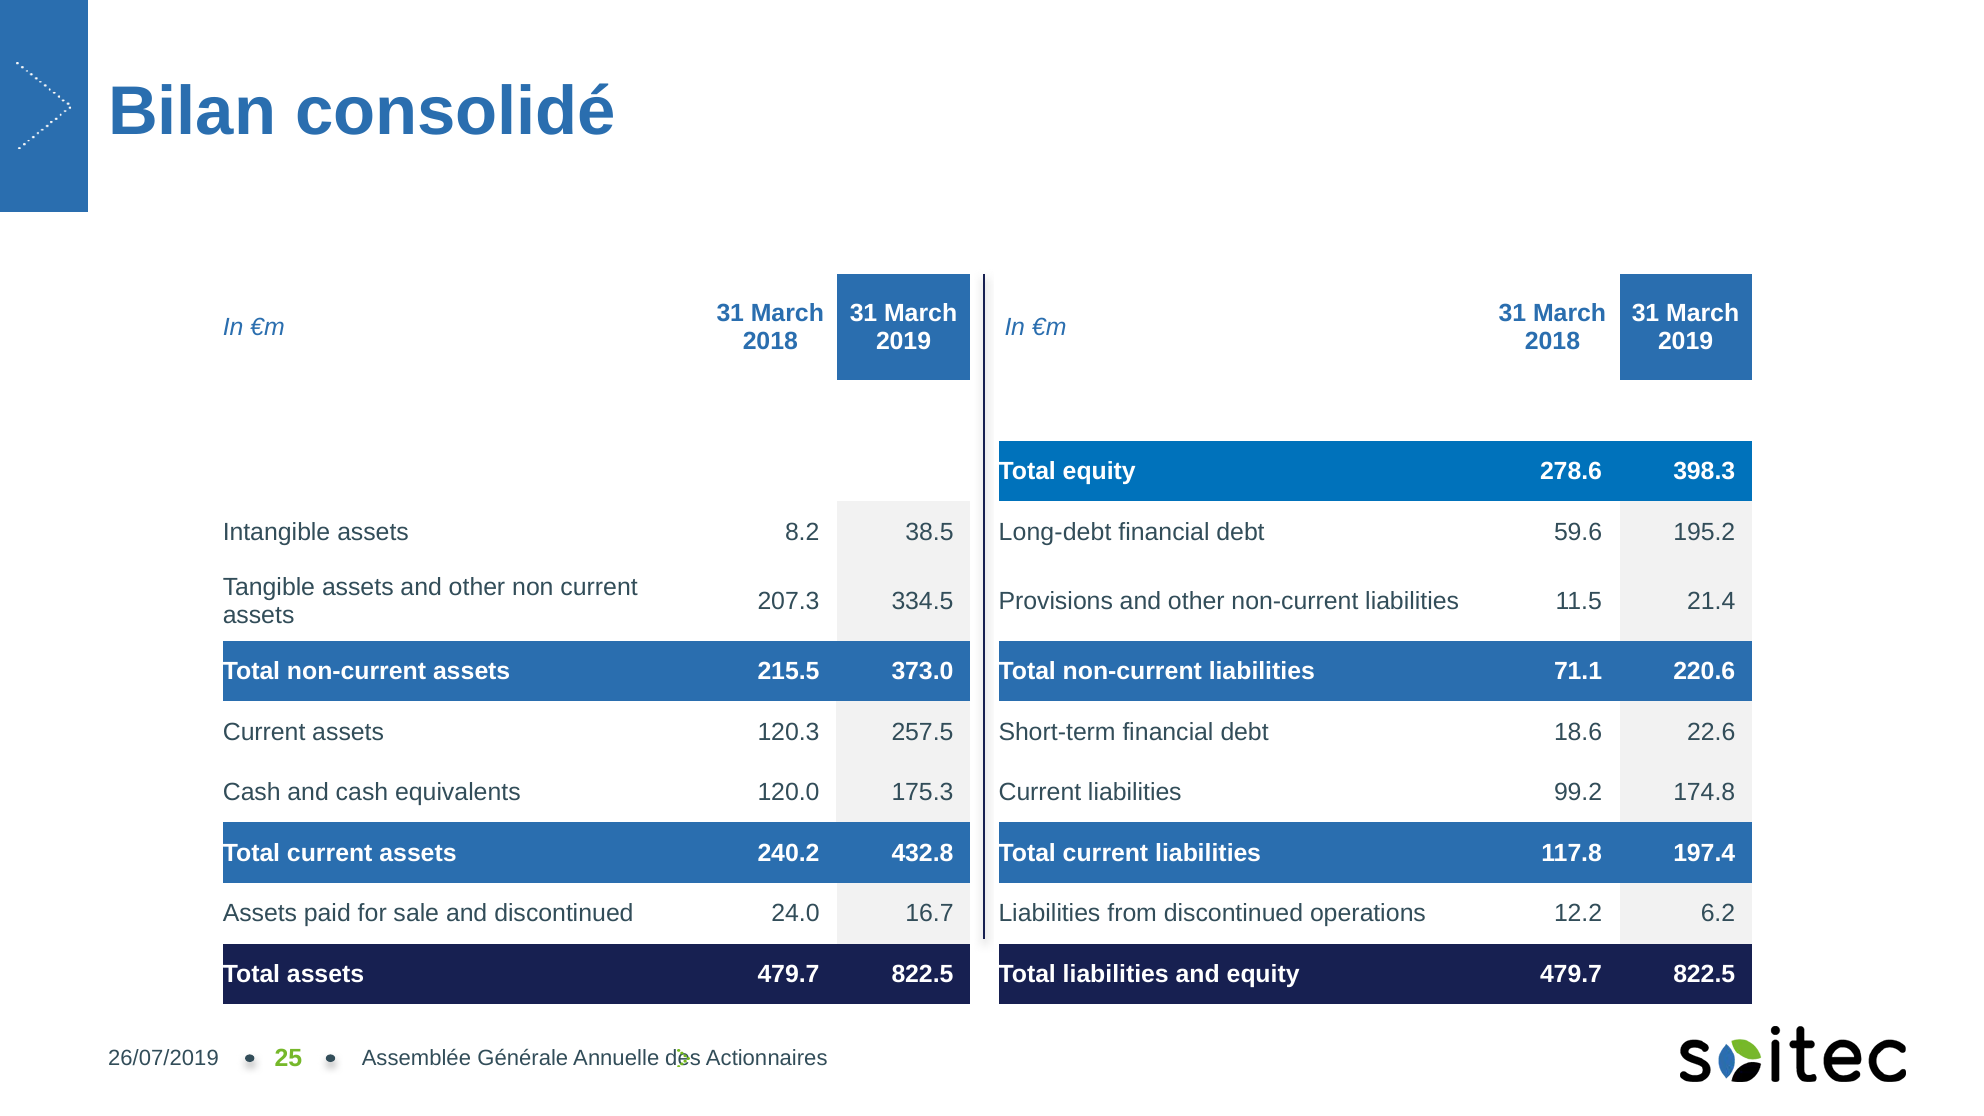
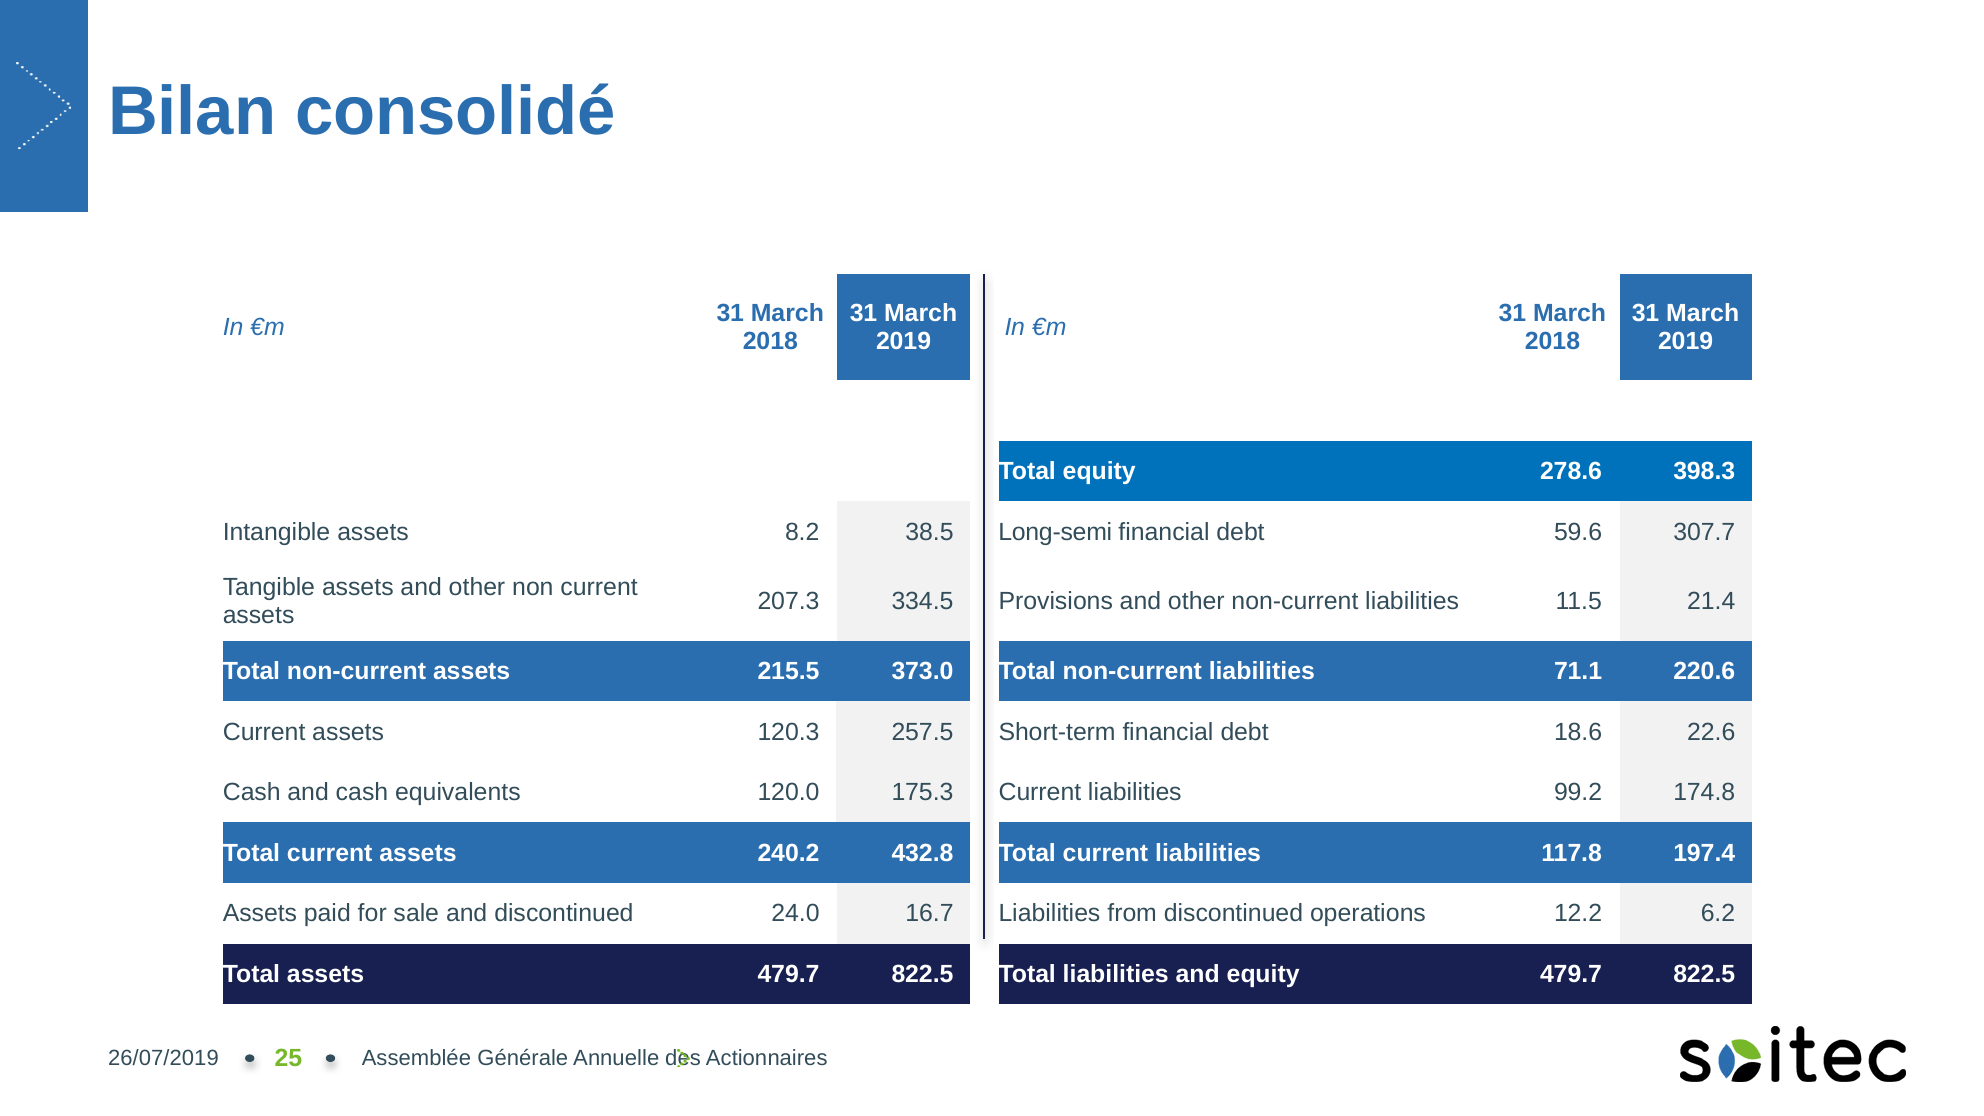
Long-debt: Long-debt -> Long-semi (1055, 532)
195.2: 195.2 -> 307.7 (1704, 532)
